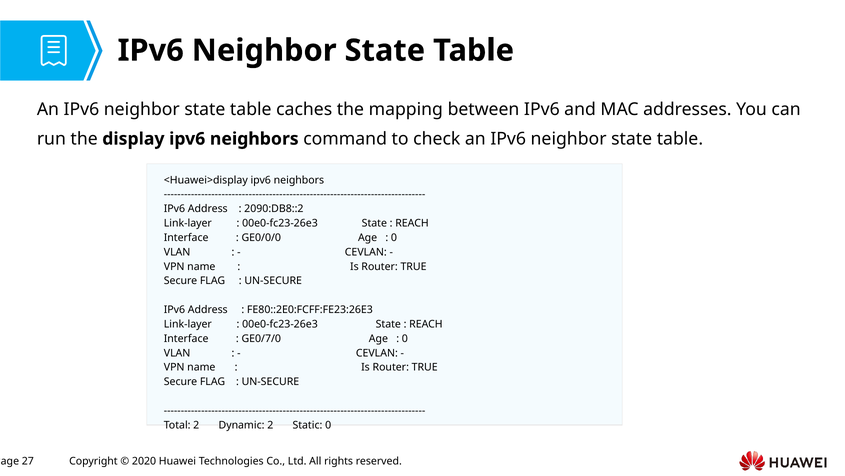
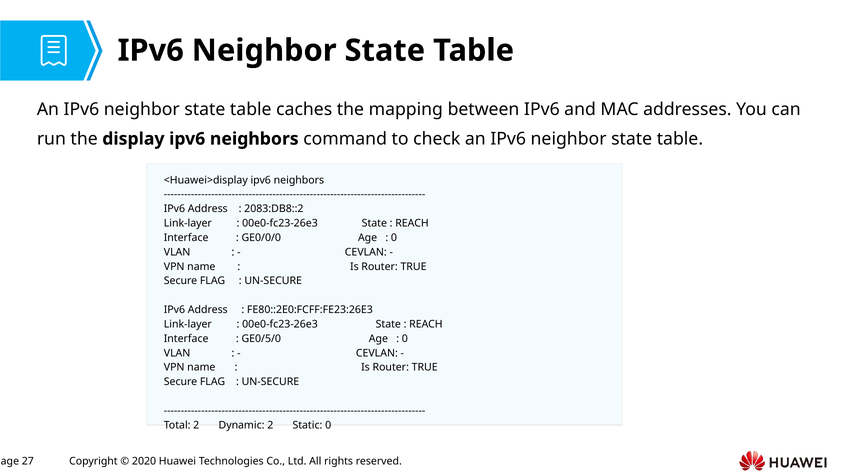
2090:DB8::2: 2090:DB8::2 -> 2083:DB8::2 (274, 209)
GE0/7/0: GE0/7/0 -> GE0/5/0 (261, 338)
